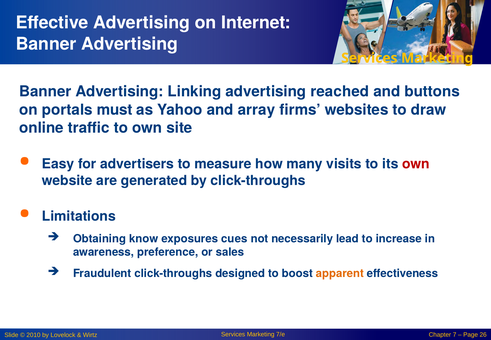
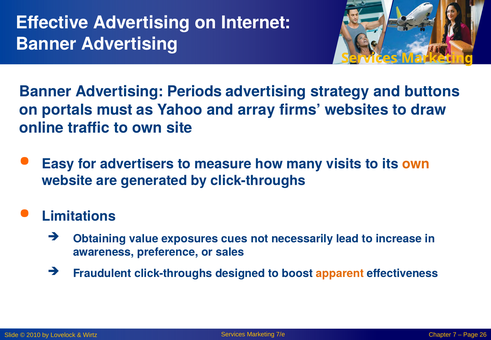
Linking: Linking -> Periods (195, 92)
reached: reached -> strategy (340, 92)
own colour: red -> orange (416, 164)
know: know -> value (144, 239)
